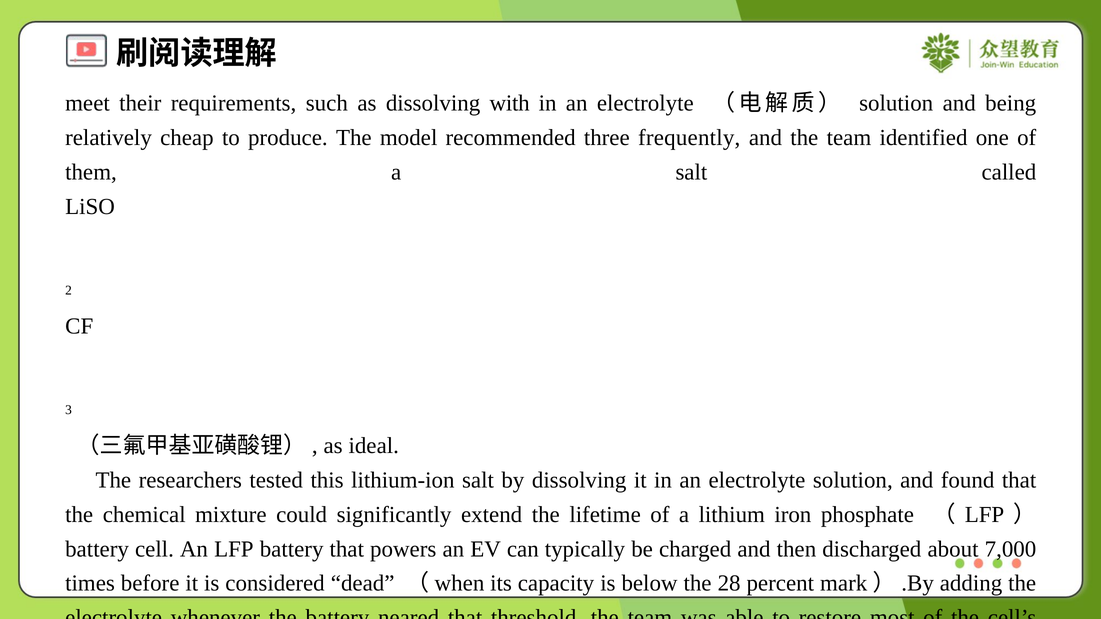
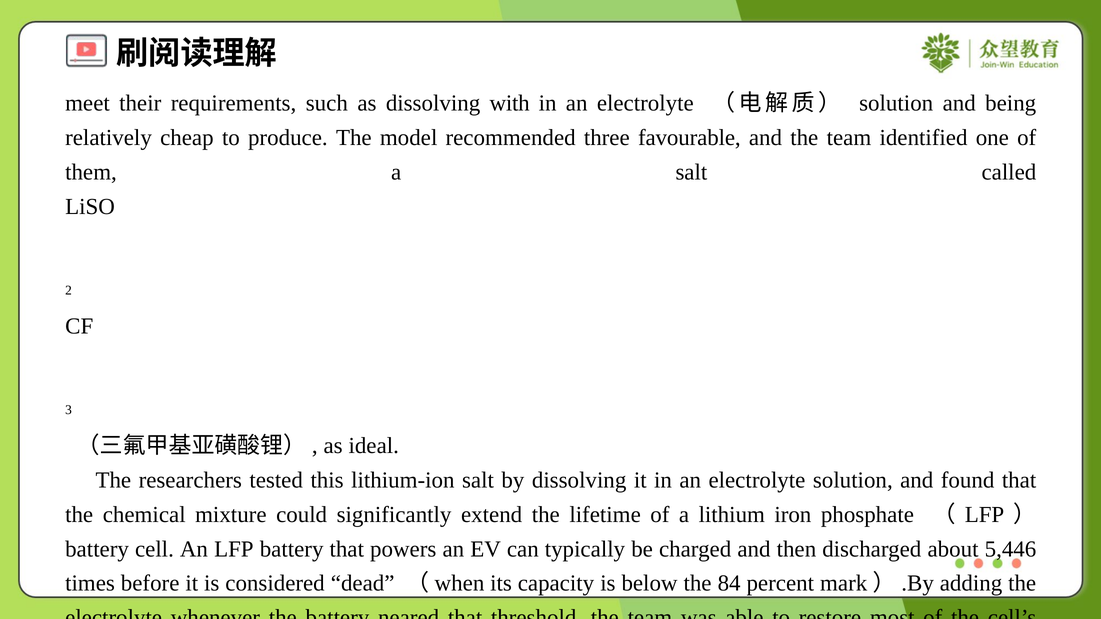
frequently: frequently -> favourable (689, 138)
7,000: 7,000 -> 5,446 (1010, 549)
28: 28 -> 84 (729, 584)
